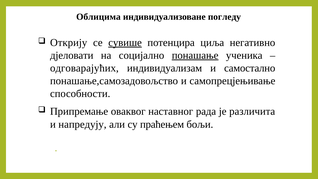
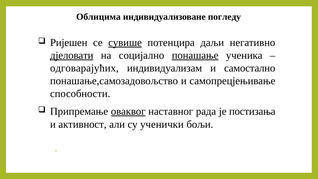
Открију: Открију -> Ријешен (69, 43)
циља: циља -> даљи (212, 43)
дјеловати underline: none -> present (72, 55)
оваквог underline: none -> present (128, 111)
различита: различита -> постизања (252, 111)
напредују: напредују -> активност (82, 124)
праћењем: праћењем -> ученички (162, 124)
